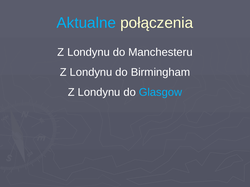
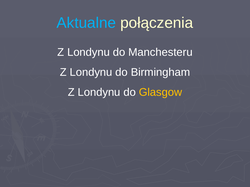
Glasgow colour: light blue -> yellow (160, 92)
